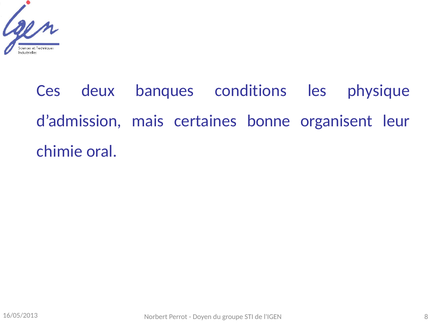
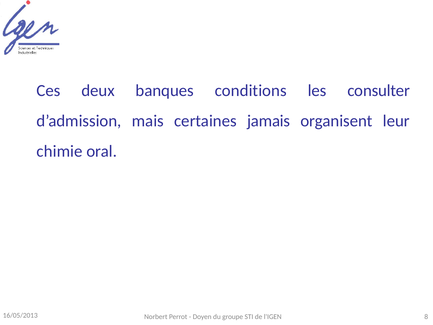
physique: physique -> consulter (379, 90)
bonne: bonne -> jamais (269, 121)
